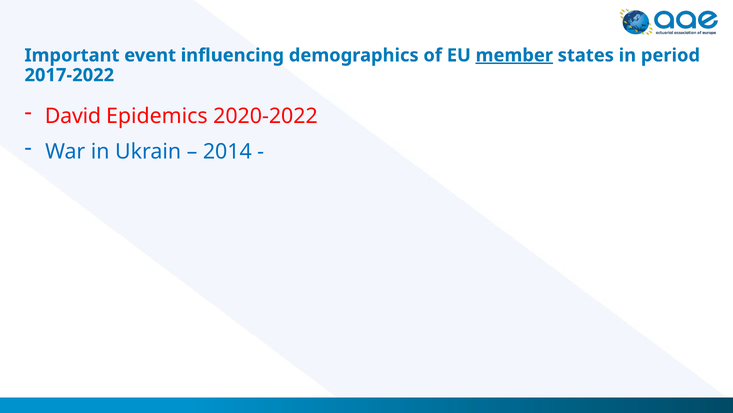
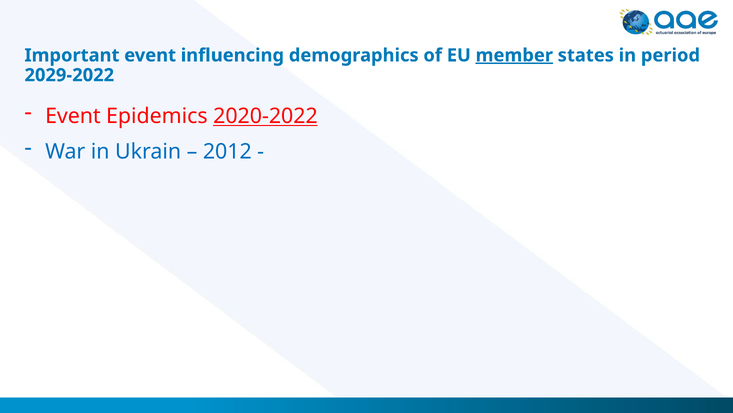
2017-2022: 2017-2022 -> 2029-2022 (69, 75)
David: David -> Event (73, 116)
2020-2022 underline: none -> present (265, 116)
2014: 2014 -> 2012 (227, 151)
